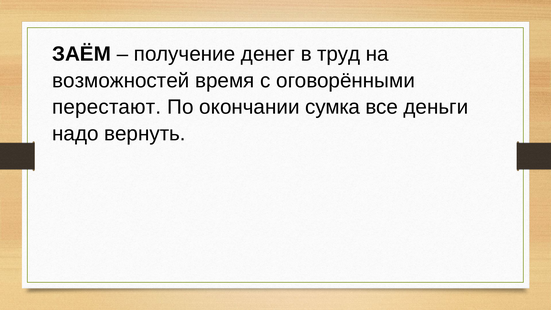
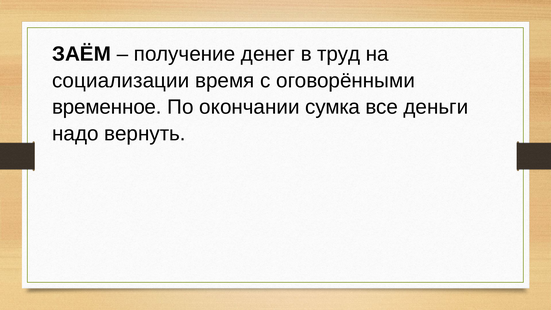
возможностей: возможностей -> социализации (121, 80)
перестают: перестают -> временное (107, 107)
